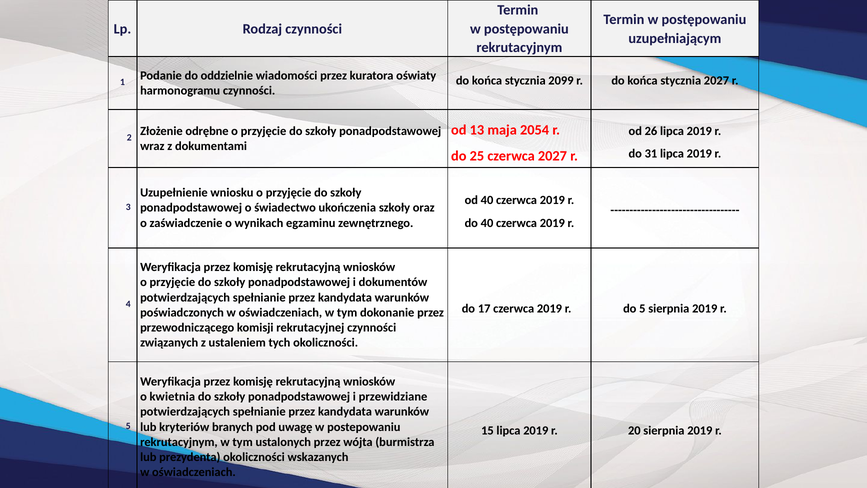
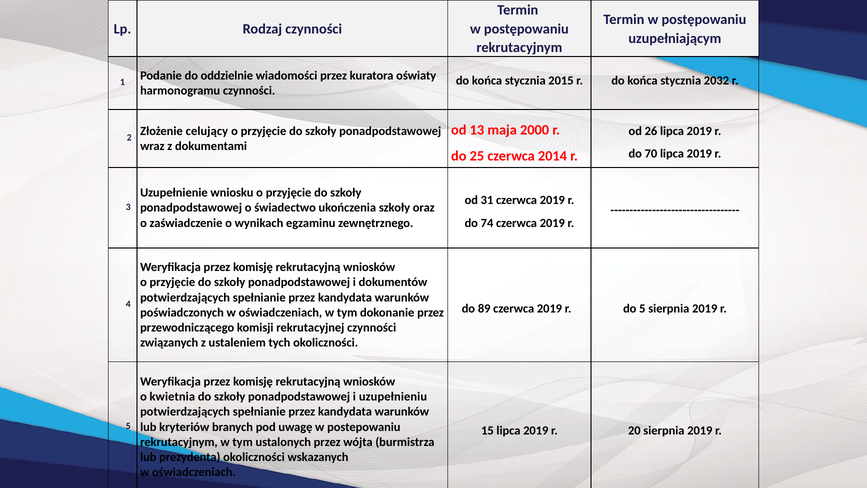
2099: 2099 -> 2015 (561, 80)
stycznia 2027: 2027 -> 2032 (716, 80)
2054: 2054 -> 2000 (535, 130)
odrębne: odrębne -> celujący (207, 131)
31: 31 -> 70 (651, 154)
czerwca 2027: 2027 -> 2014 (552, 156)
od 40: 40 -> 31 (487, 200)
do 40: 40 -> 74 (487, 223)
17: 17 -> 89 (484, 309)
przewidziane: przewidziane -> uzupełnieniu (393, 397)
